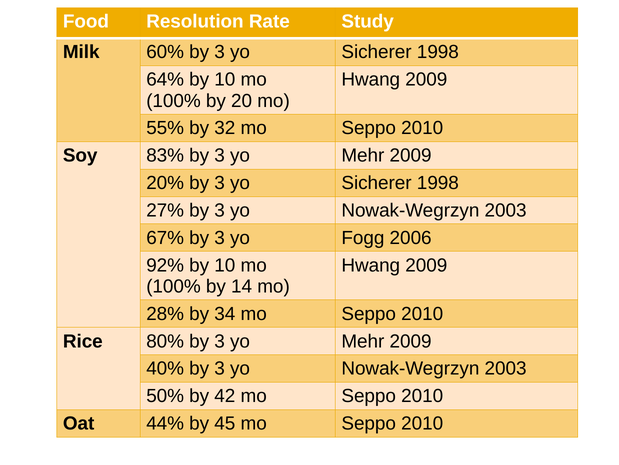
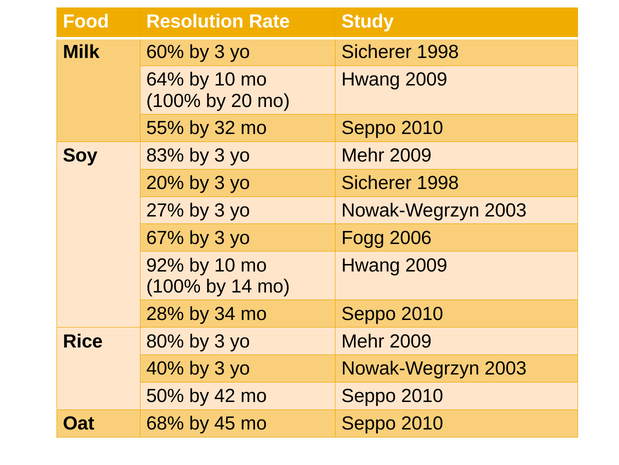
44%: 44% -> 68% (165, 423)
